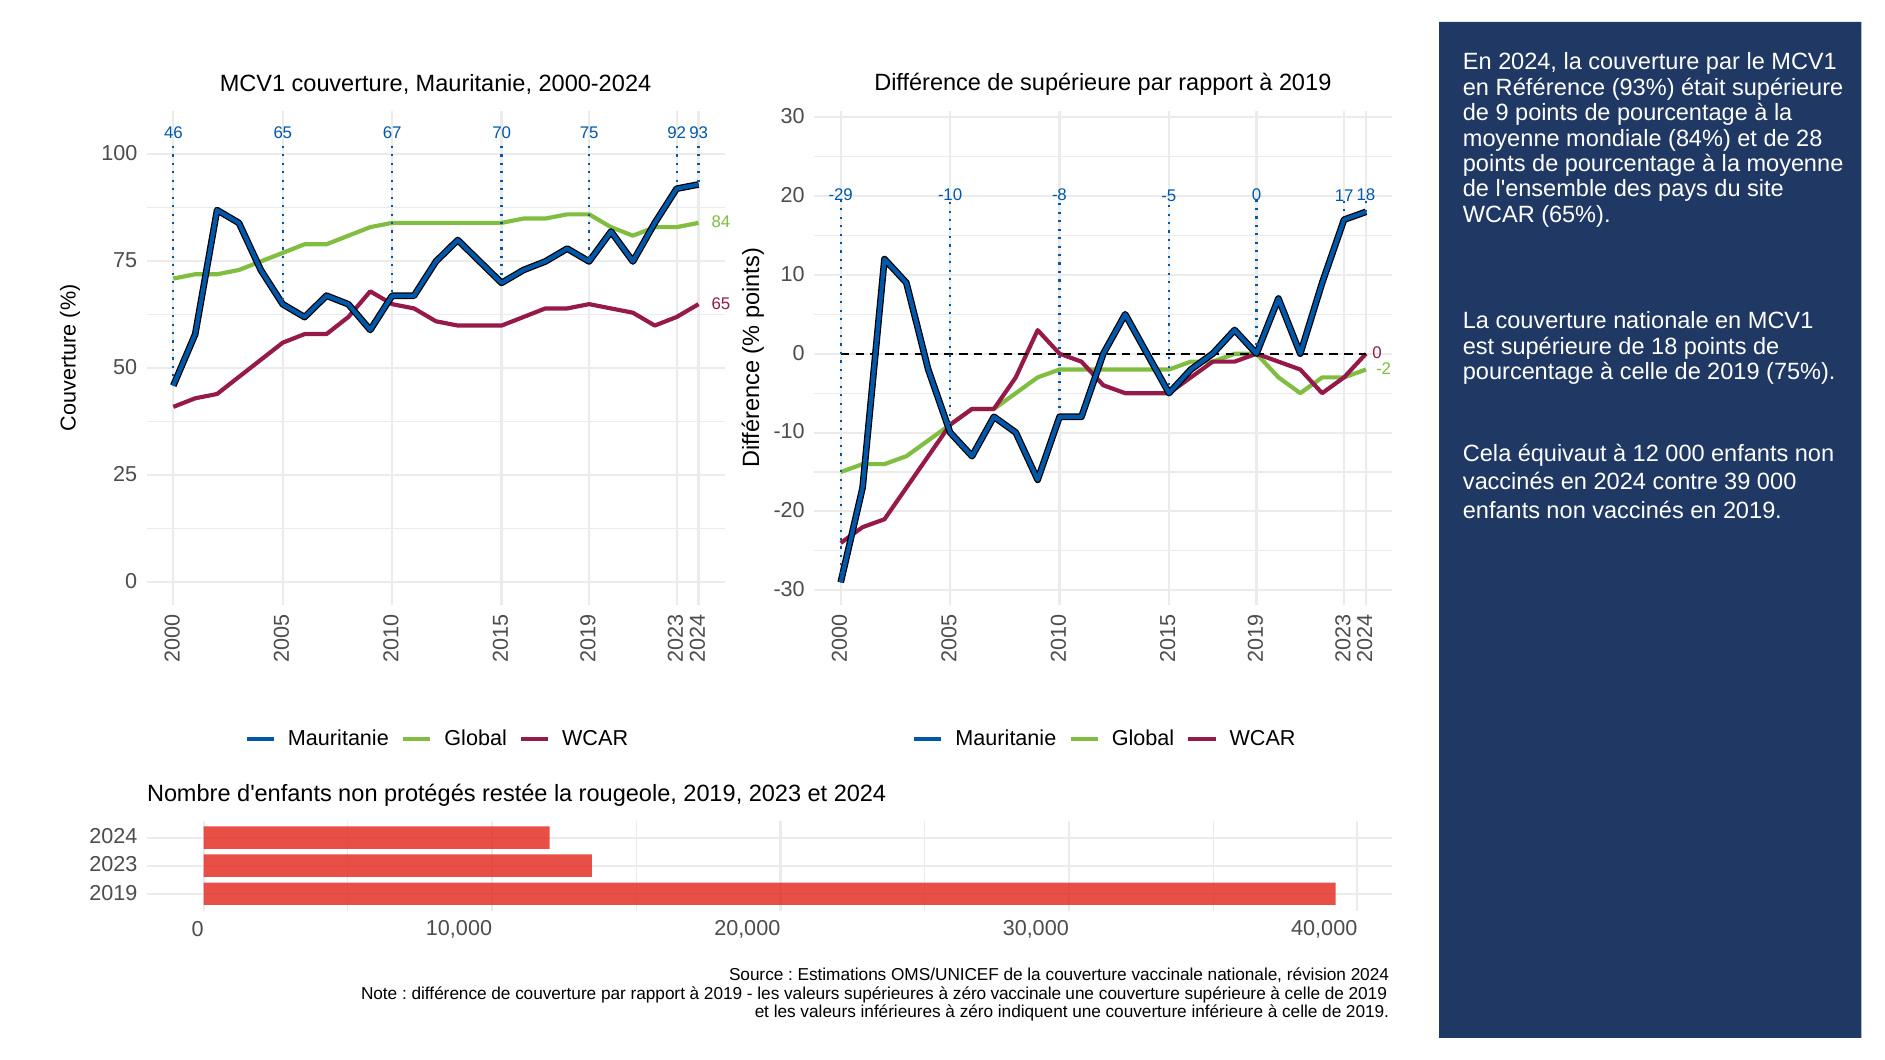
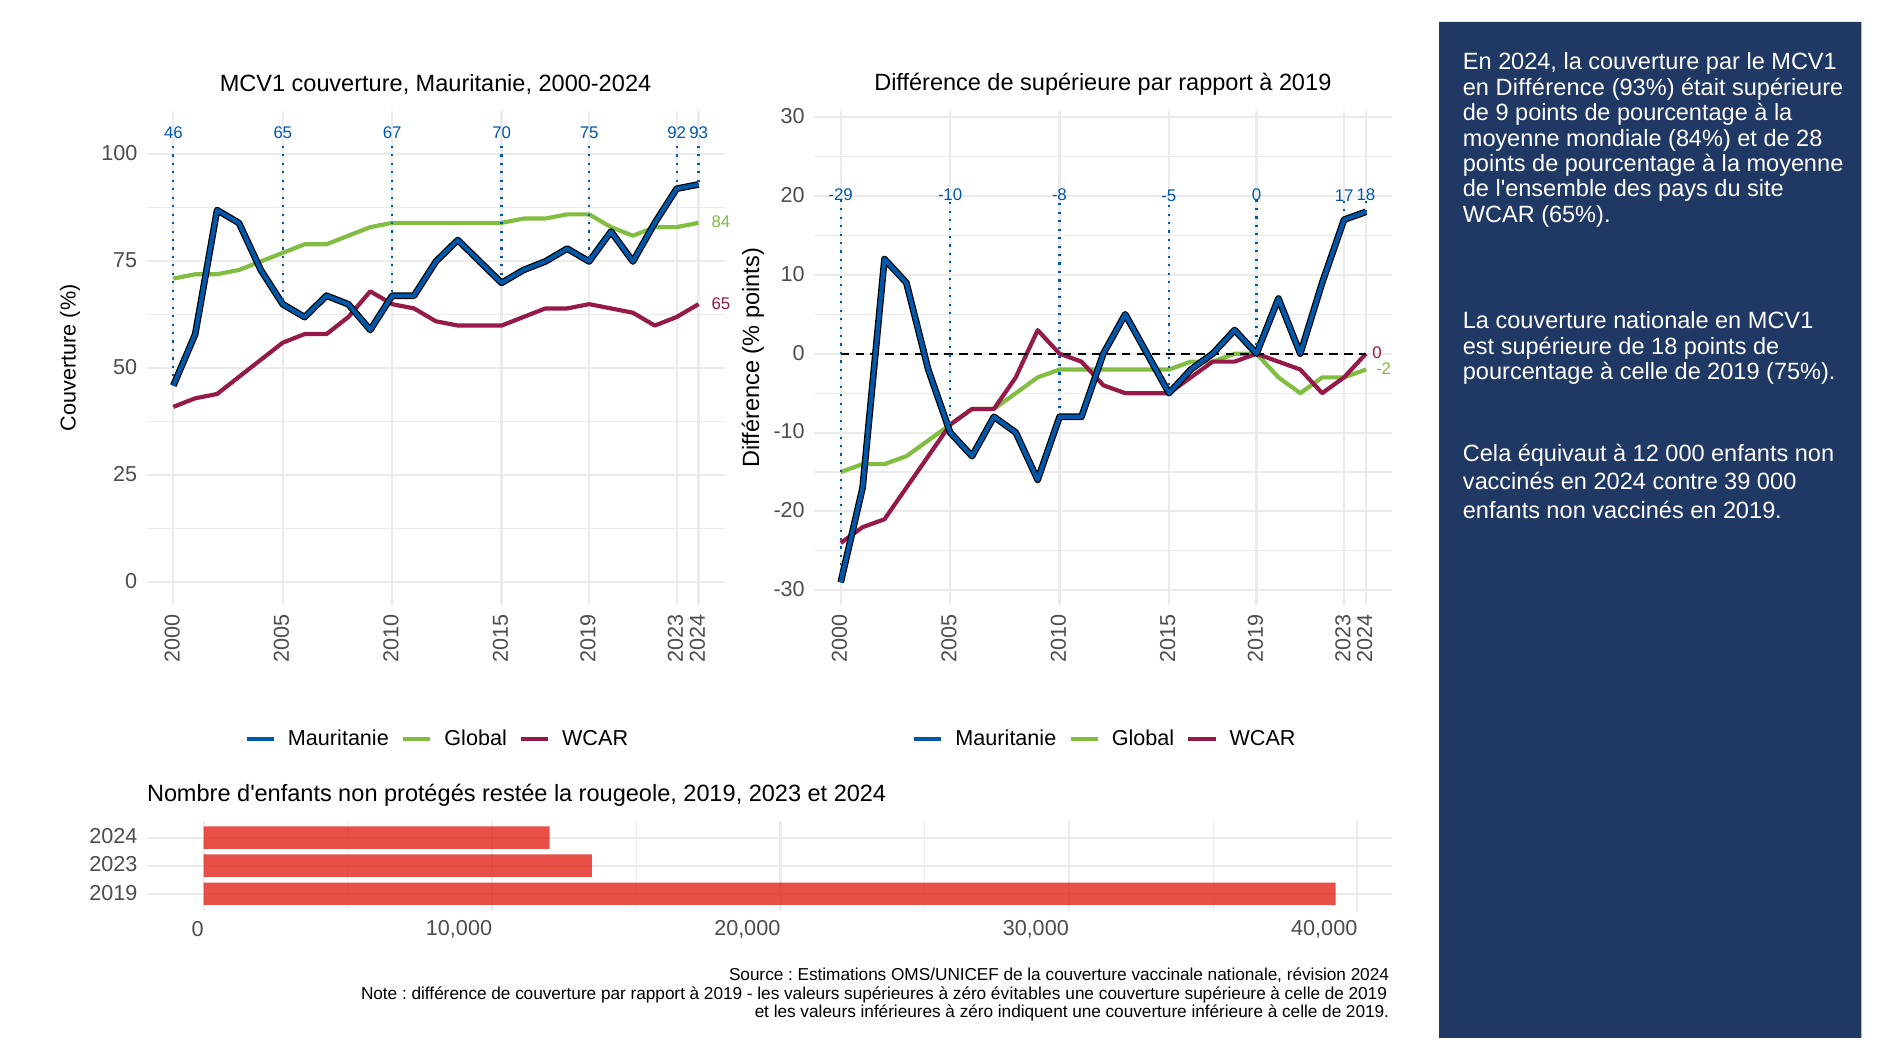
en Référence: Référence -> Différence (1550, 87)
zéro vaccinale: vaccinale -> évitables (1026, 994)
